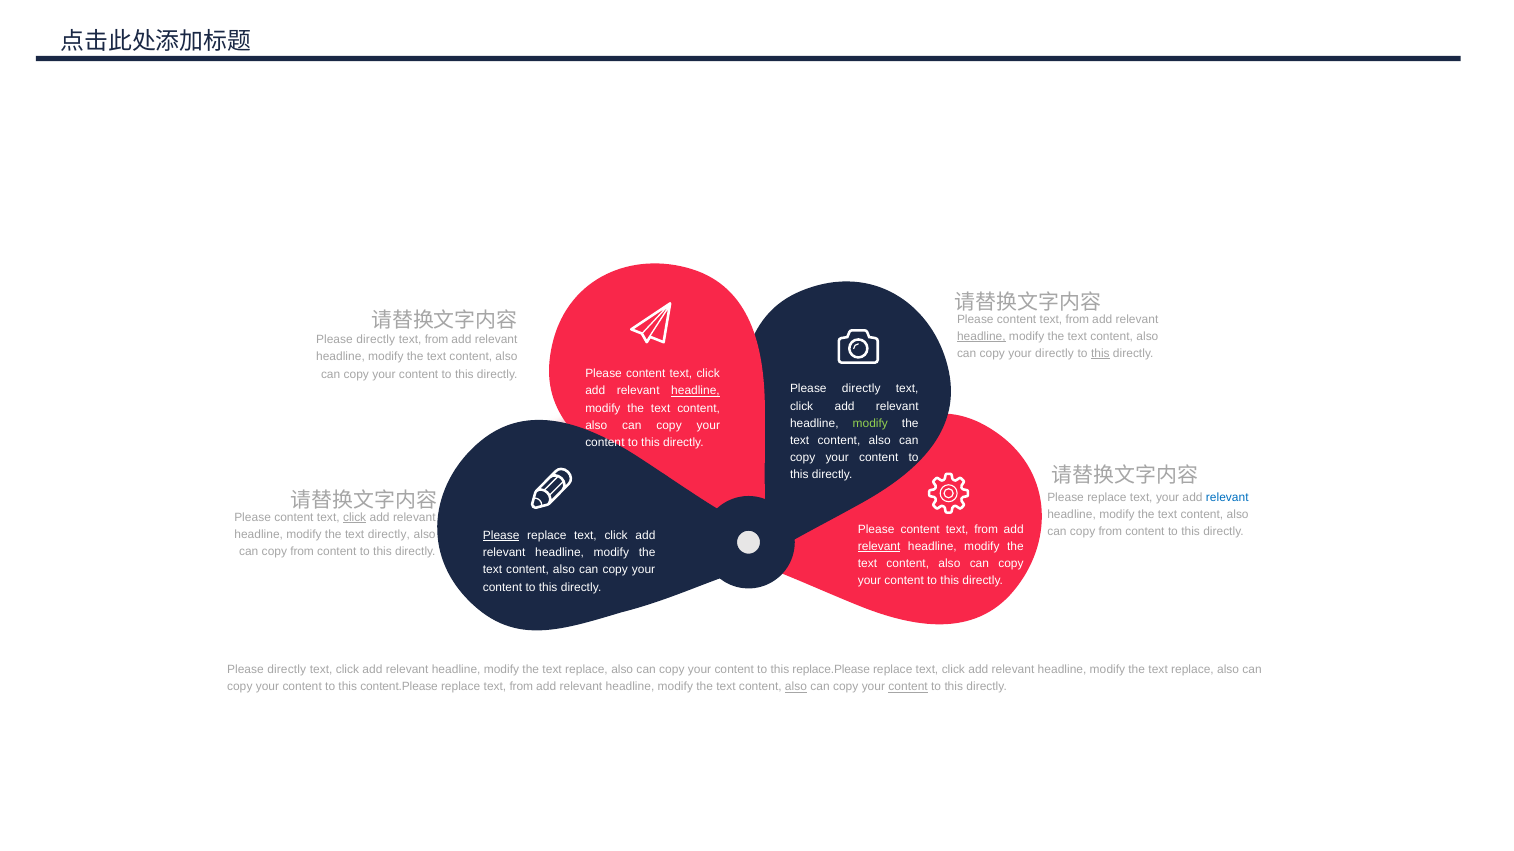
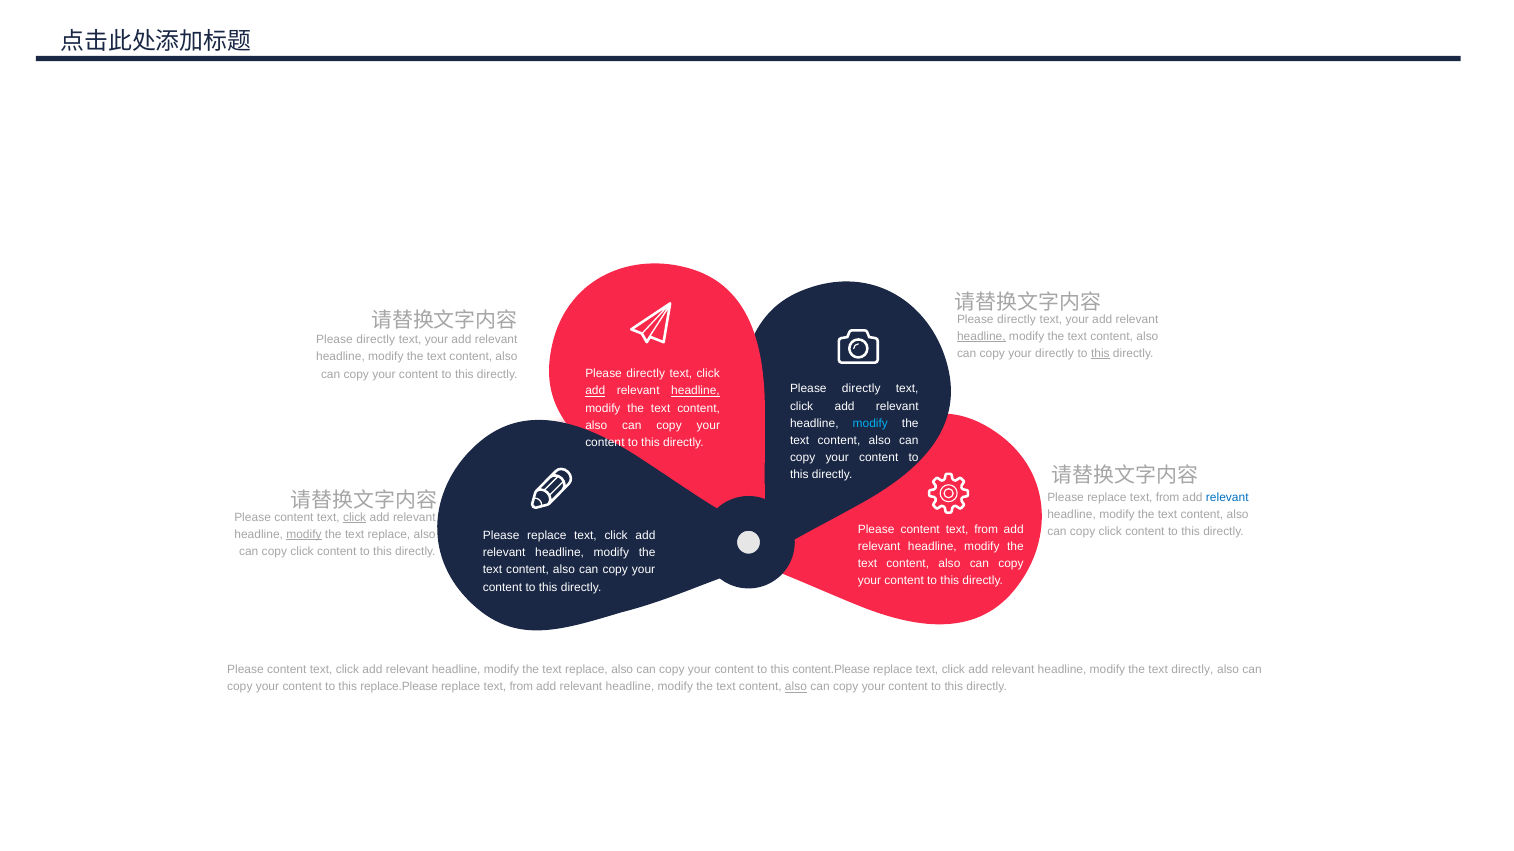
content: content -> directly (1017, 319)
from: from -> your (1077, 319)
from: from -> your (436, 340)
content: content -> directly (646, 374)
add underline: none -> present (595, 391)
modify colour: light green -> light blue (870, 424)
your: your -> from (1168, 498)
from: from -> click (1110, 532)
modify underline: none -> present (304, 535)
directly: directly -> replace (389, 535)
Please underline: present -> none (501, 536)
relevant underline: present -> none (879, 547)
from: from -> click (302, 552)
directly: directly -> content (287, 670)
replace.Please: replace.Please -> content.Please (831, 670)
replace: replace -> directly (1192, 670)
content.Please: content.Please -> replace.Please (399, 687)
content underline: present -> none (908, 687)
